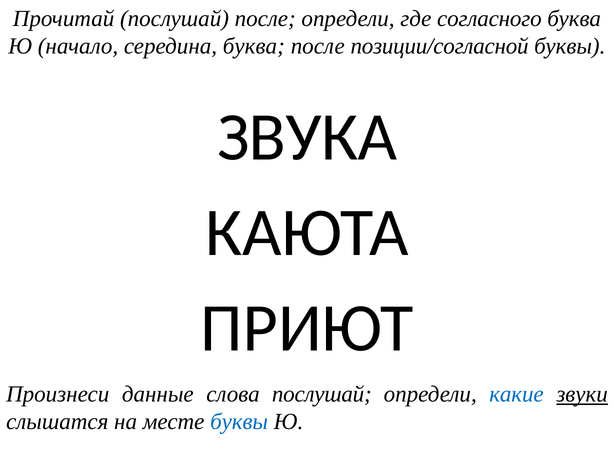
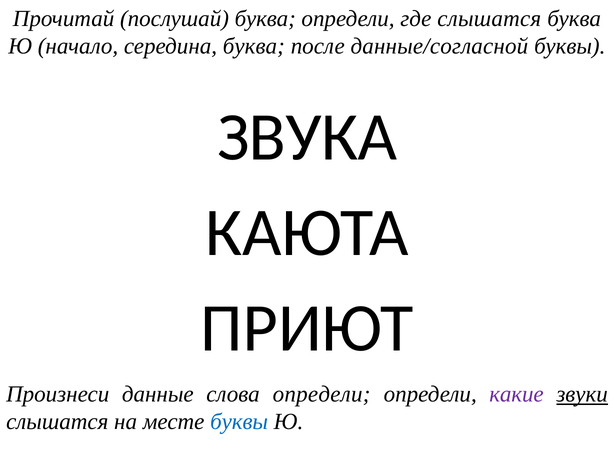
послушай после: после -> буква (265, 19)
где согласного: согласного -> слышатся (489, 19)
позиции/согласной: позиции/согласной -> данные/согласной (439, 46)
слова послушай: послушай -> определи (322, 394)
какие colour: blue -> purple (516, 394)
